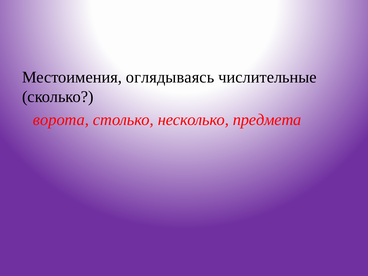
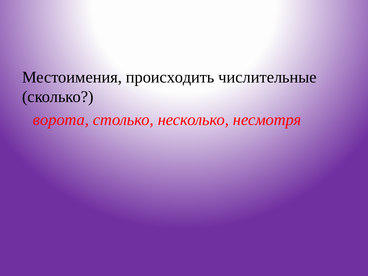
оглядываясь: оглядываясь -> происходить (170, 77)
предмета: предмета -> несмотря (267, 120)
